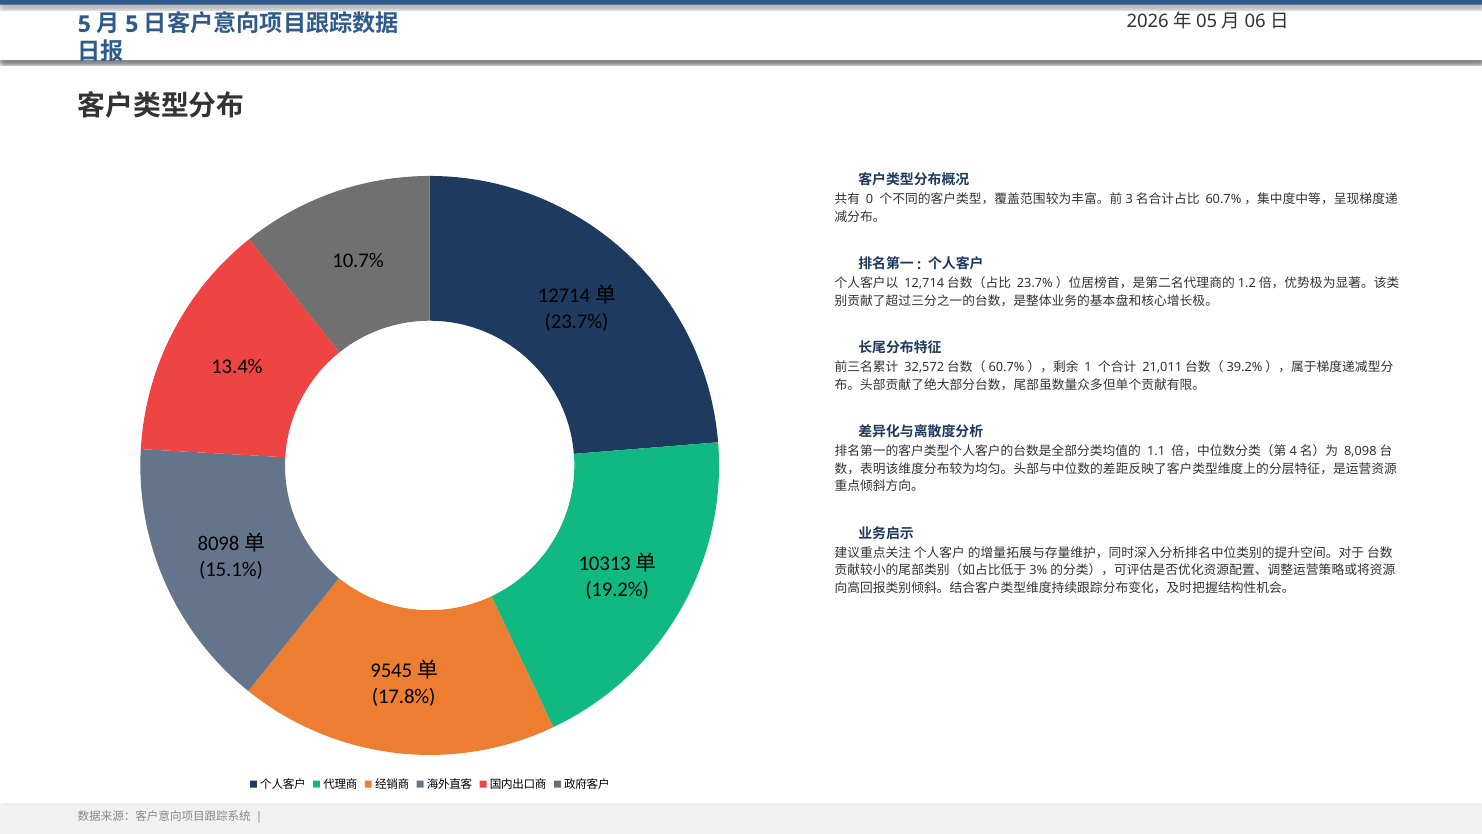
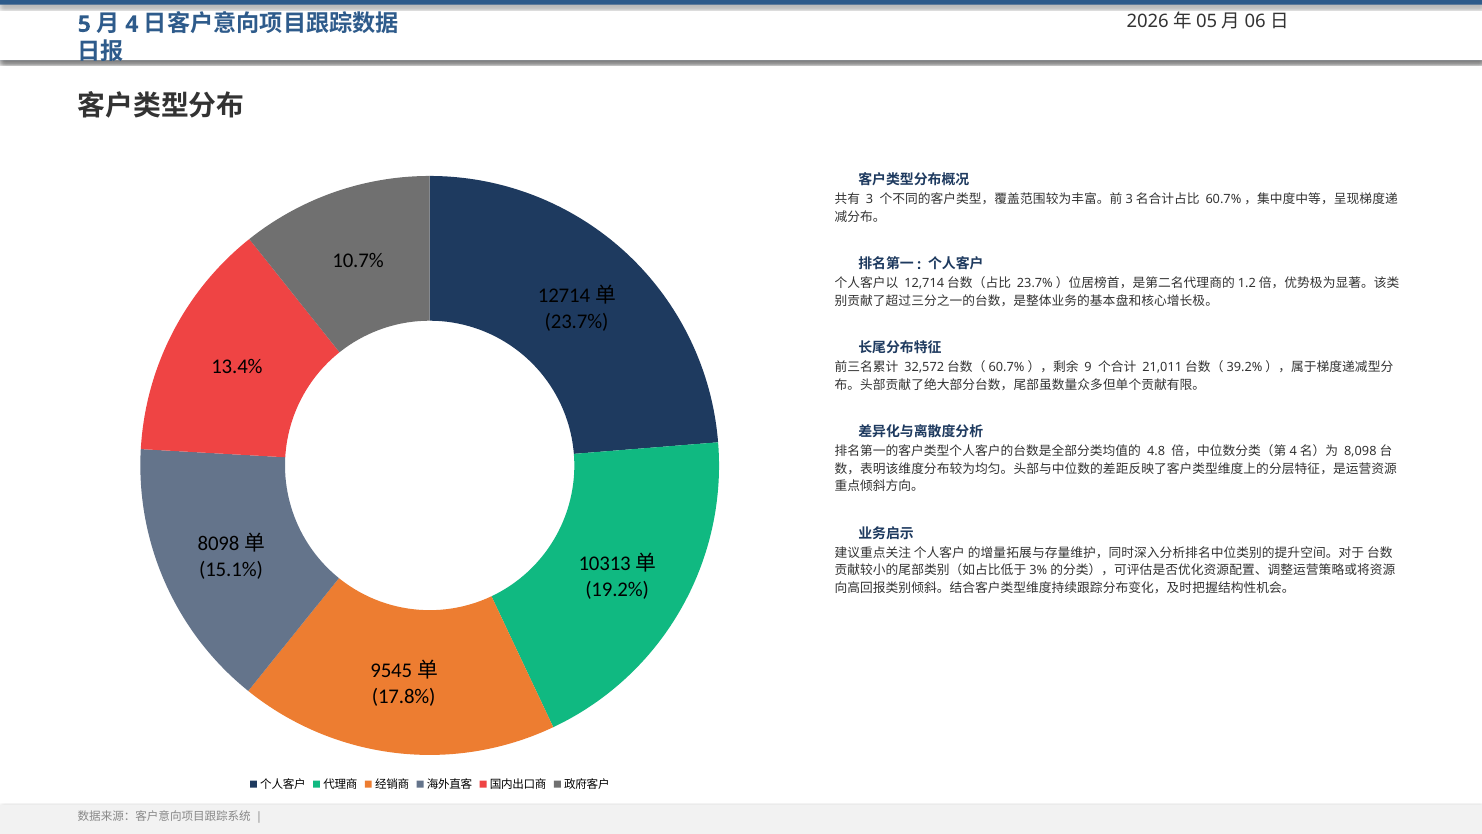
5: 5 -> 4 (132, 24)
0: 0 -> 3 (870, 200)
1: 1 -> 9 (1088, 367)
1.1: 1.1 -> 4.8 (1156, 451)
